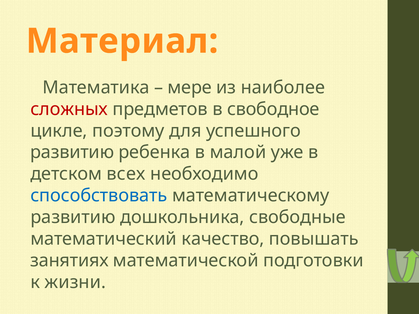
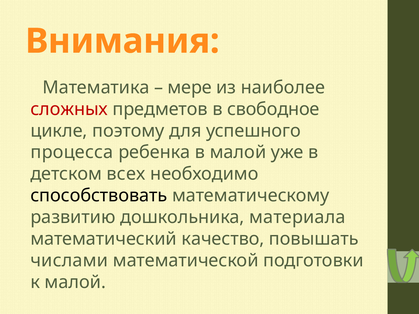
Материал: Материал -> Внимания (122, 41)
развитию: развитию -> процесса (72, 152)
способствовать colour: blue -> black (99, 196)
свободные: свободные -> материала (297, 217)
занятиях: занятиях -> числами (69, 261)
к жизни: жизни -> малой (75, 282)
